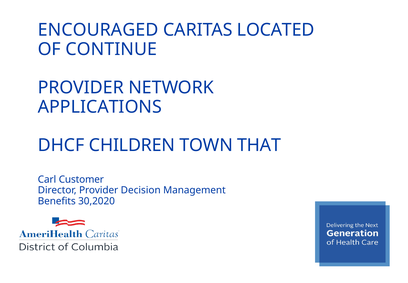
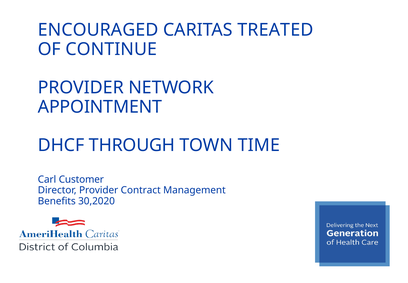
LOCATED: LOCATED -> TREATED (275, 30)
APPLICATIONS: APPLICATIONS -> APPOINTMENT (100, 107)
CHILDREN: CHILDREN -> THROUGH (132, 145)
THAT: THAT -> TIME (259, 145)
Decision: Decision -> Contract (141, 190)
